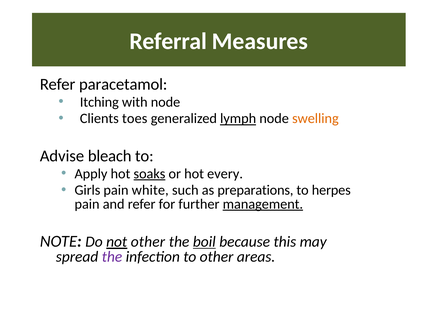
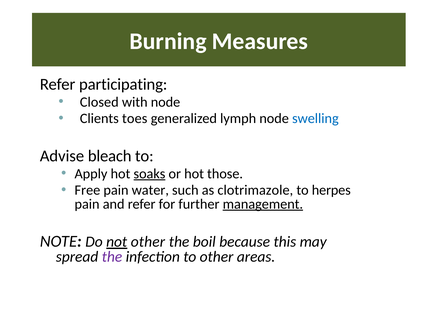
Referral: Referral -> Burning (168, 41)
paracetamol: paracetamol -> participating (123, 84)
Itching: Itching -> Closed (99, 102)
lymph underline: present -> none (238, 118)
swelling colour: orange -> blue (315, 118)
every: every -> those (225, 173)
Girls: Girls -> Free (87, 190)
white: white -> water (150, 190)
preparations: preparations -> clotrimazole (255, 190)
boil underline: present -> none (204, 241)
